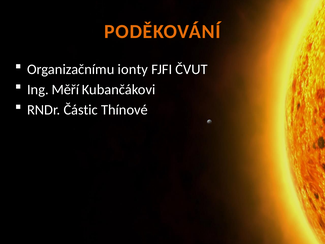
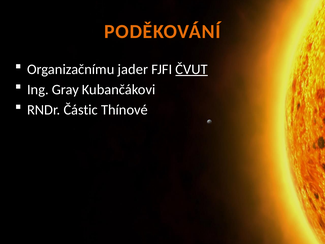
ionty: ionty -> jader (133, 69)
ČVUT underline: none -> present (192, 69)
Měří: Měří -> Gray (65, 89)
